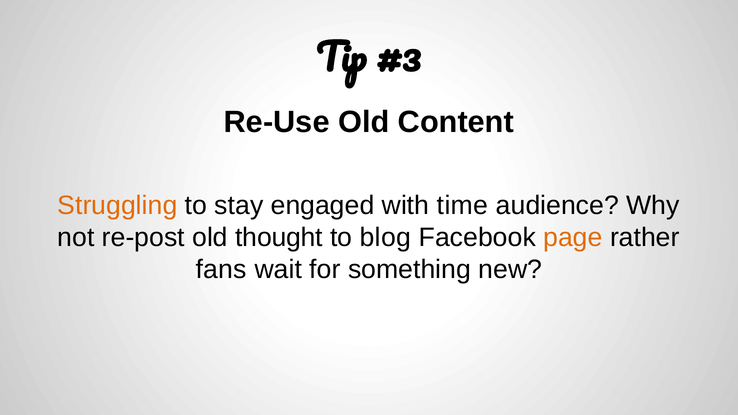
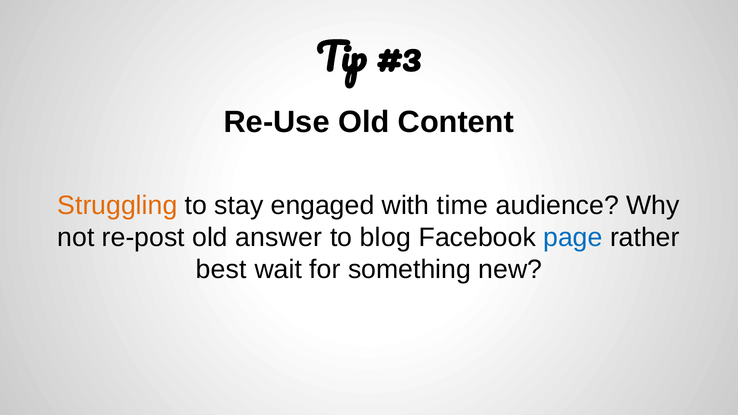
thought: thought -> answer (279, 237)
page colour: orange -> blue (573, 237)
fans: fans -> best (221, 269)
